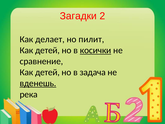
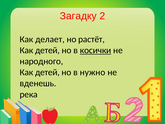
Загадки: Загадки -> Загадку (78, 16)
пилит: пилит -> растёт (91, 39)
сравнение: сравнение -> народного (41, 61)
задача: задача -> нужно (93, 72)
вденешь underline: present -> none (38, 83)
